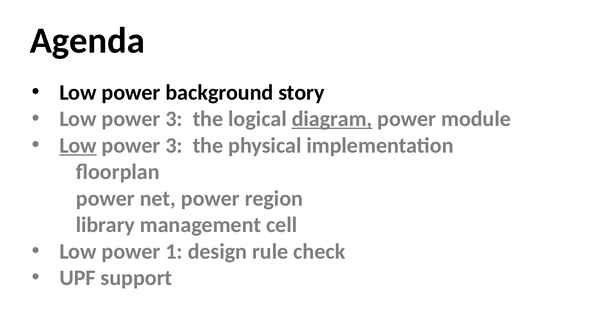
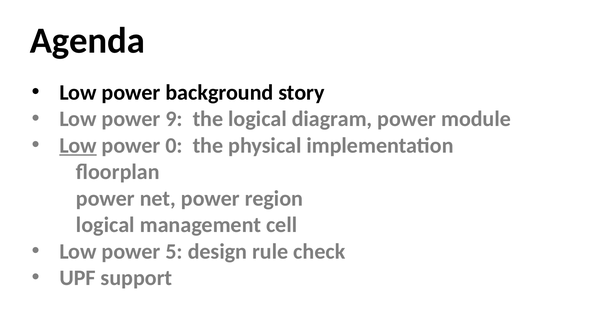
3: 3 -> 9 (174, 119)
diagram underline: present -> none (332, 119)
3: 3 -> 0 (174, 146)
library: library -> logical (105, 225)
1: 1 -> 5 (174, 252)
